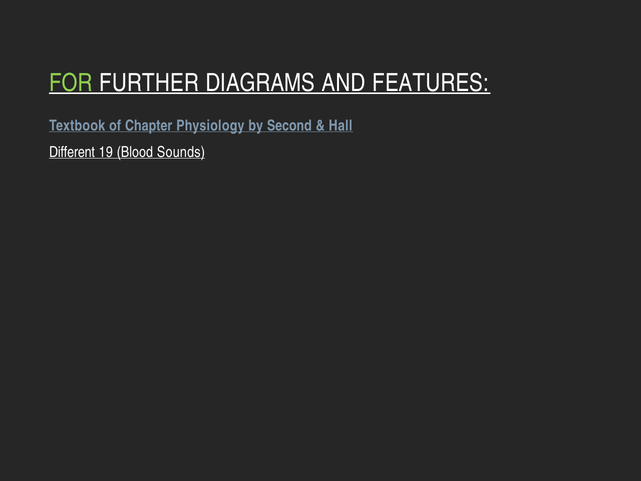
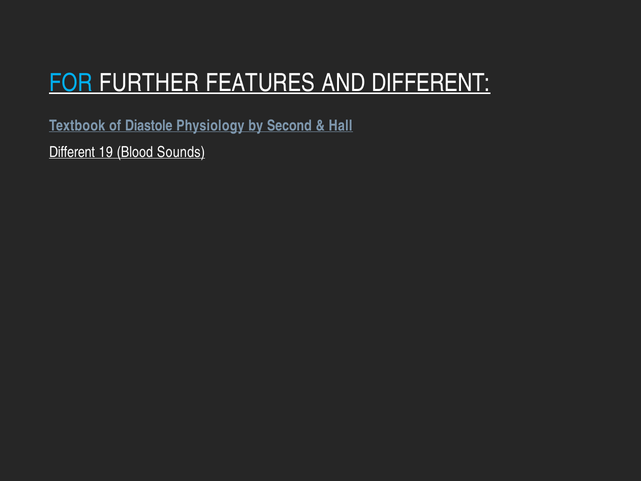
FOR colour: light green -> light blue (71, 83)
DIAGRAMS: DIAGRAMS -> FEATURES (260, 83)
AND FEATURES: FEATURES -> DIFFERENT (431, 83)
Chapter: Chapter -> Diastole (149, 126)
